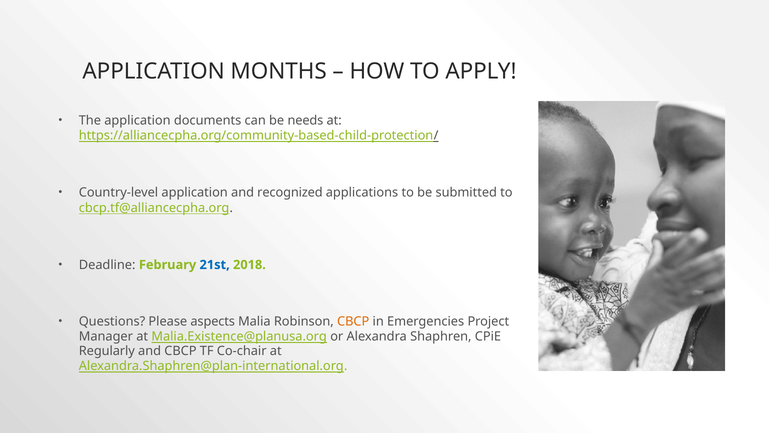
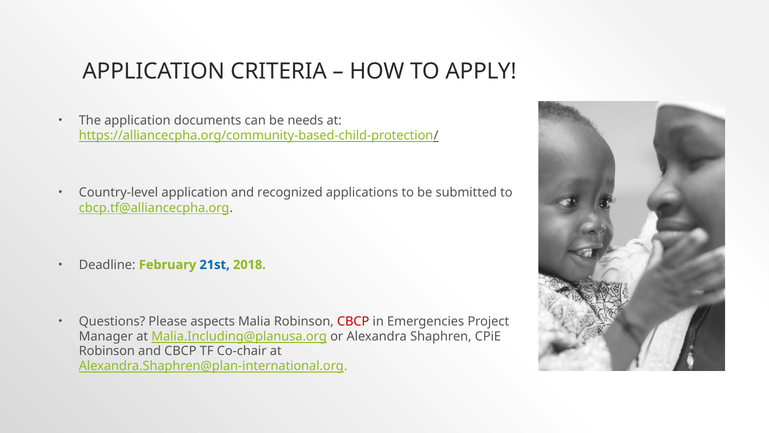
MONTHS: MONTHS -> CRITERIA (279, 71)
CBCP colour: orange -> red (353, 321)
Malia.Existence@planusa.org: Malia.Existence@planusa.org -> Malia.Including@planusa.org (239, 336)
Regularly: Regularly -> Robinson (107, 351)
